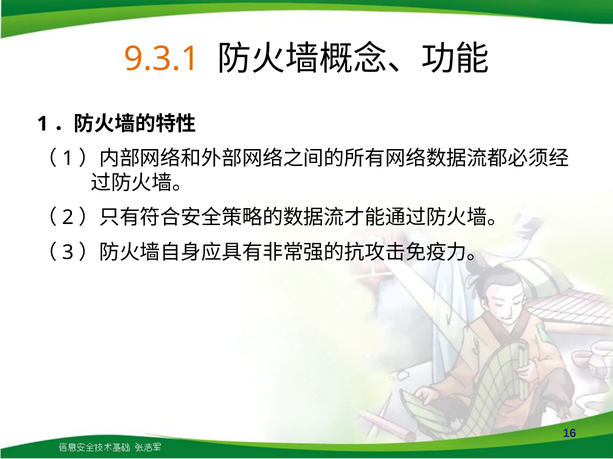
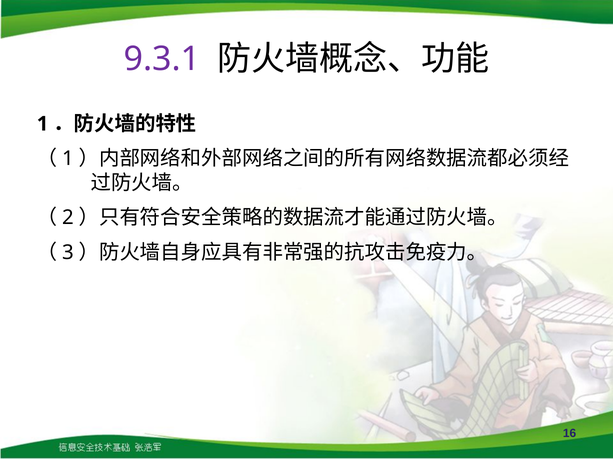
9.3.1 colour: orange -> purple (162, 59)
